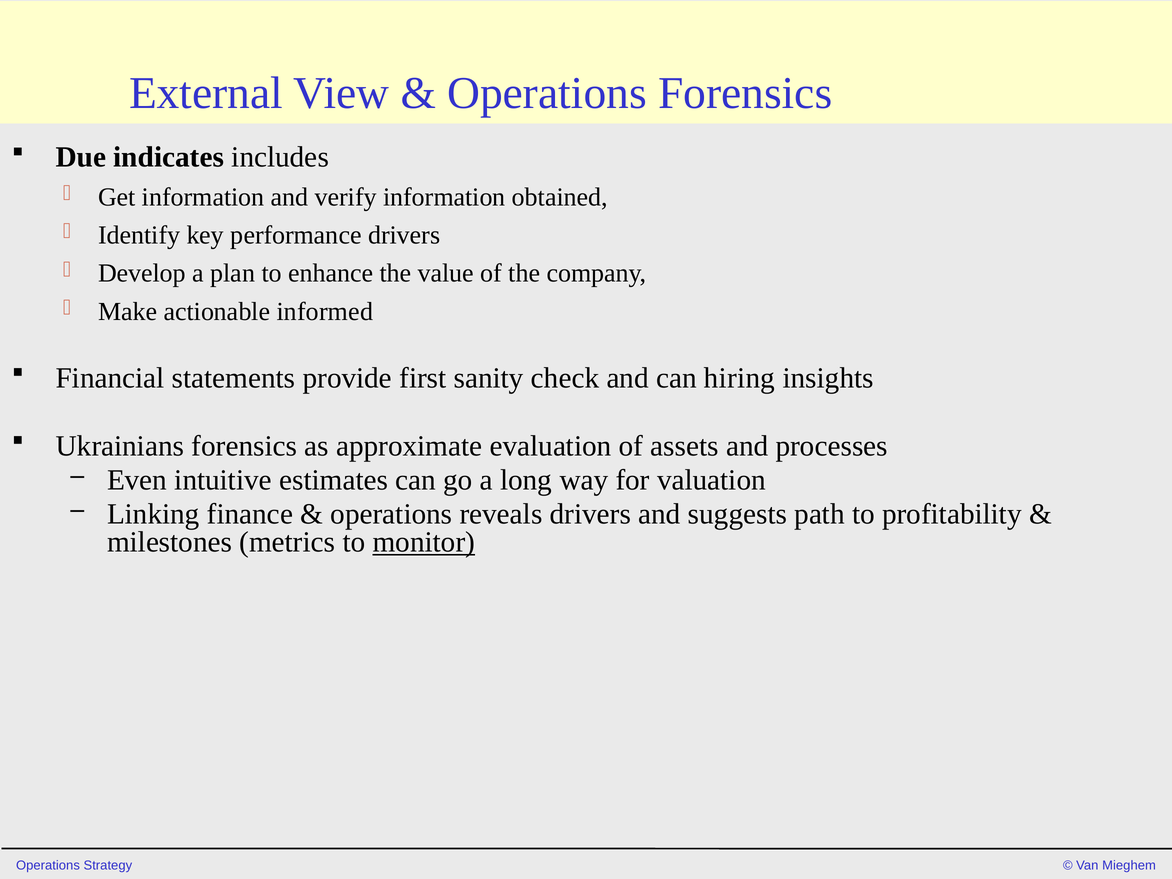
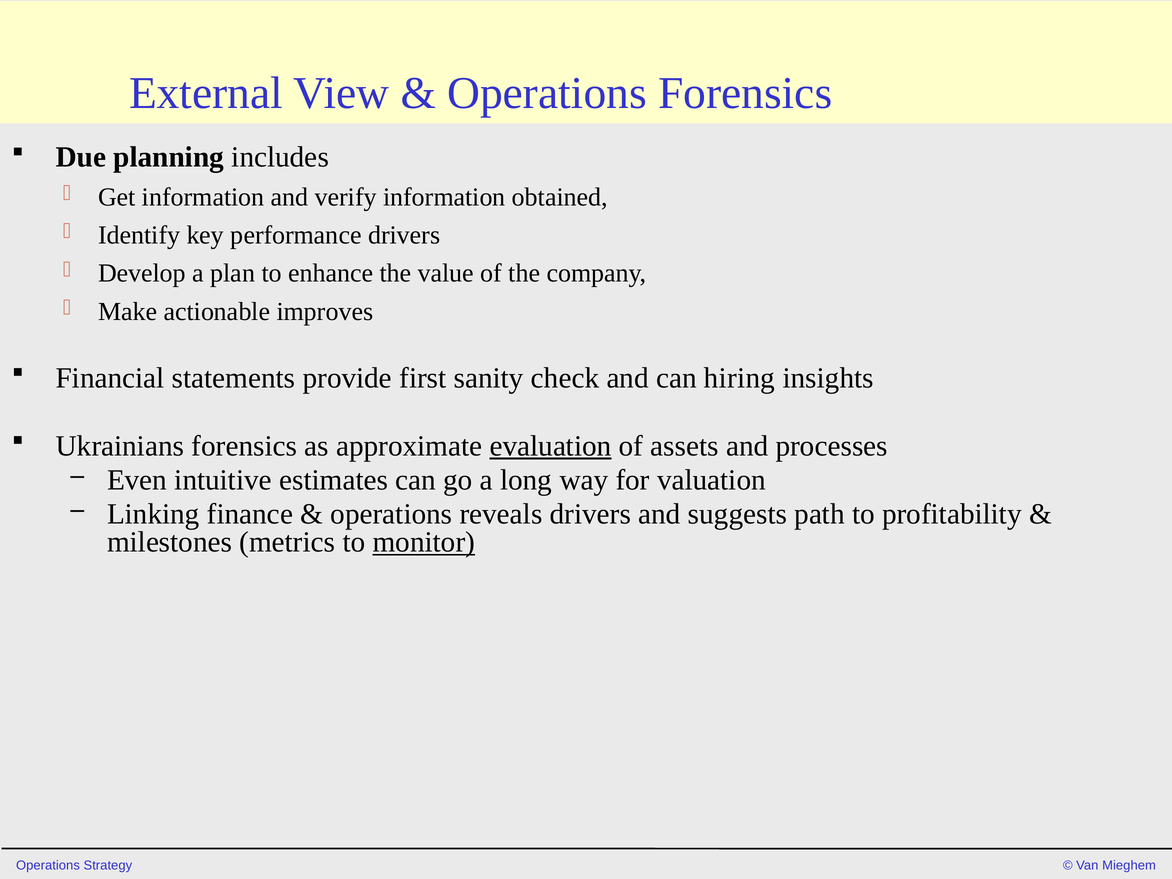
indicates: indicates -> planning (169, 157)
informed: informed -> improves (325, 311)
evaluation underline: none -> present (551, 446)
